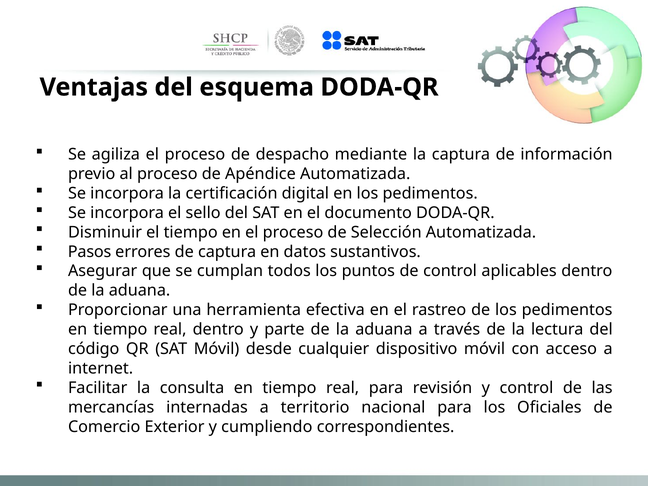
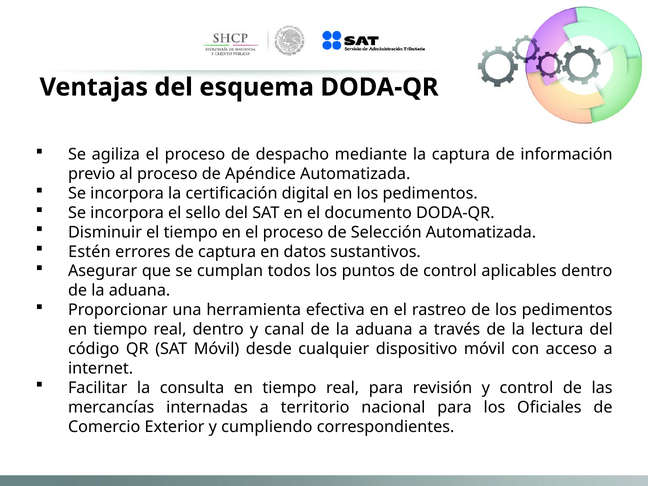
Pasos: Pasos -> Estén (89, 252)
parte: parte -> canal (284, 329)
